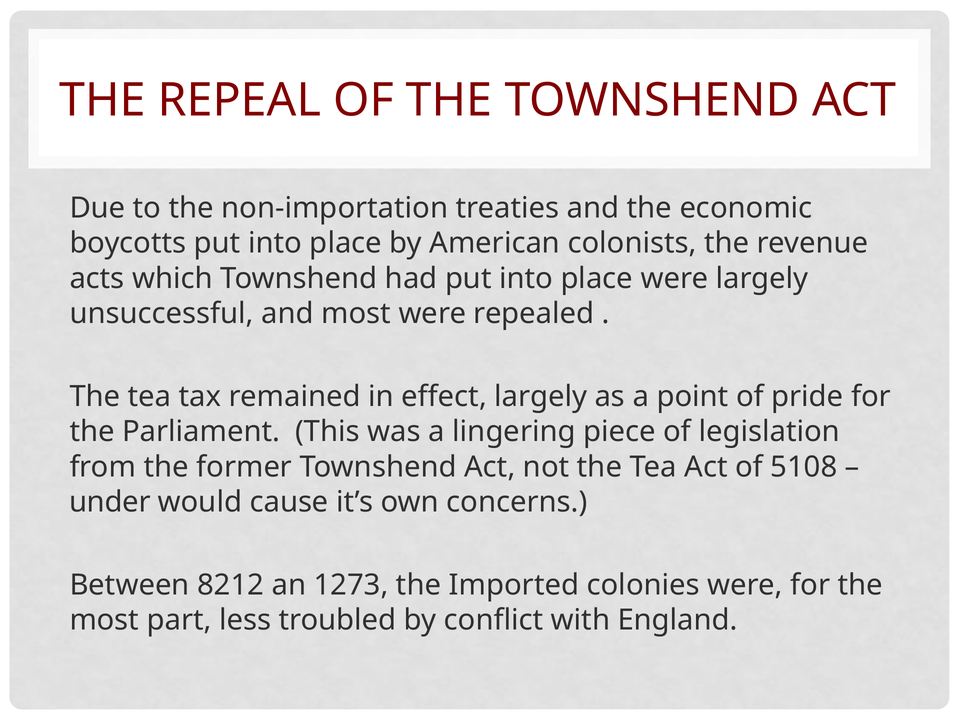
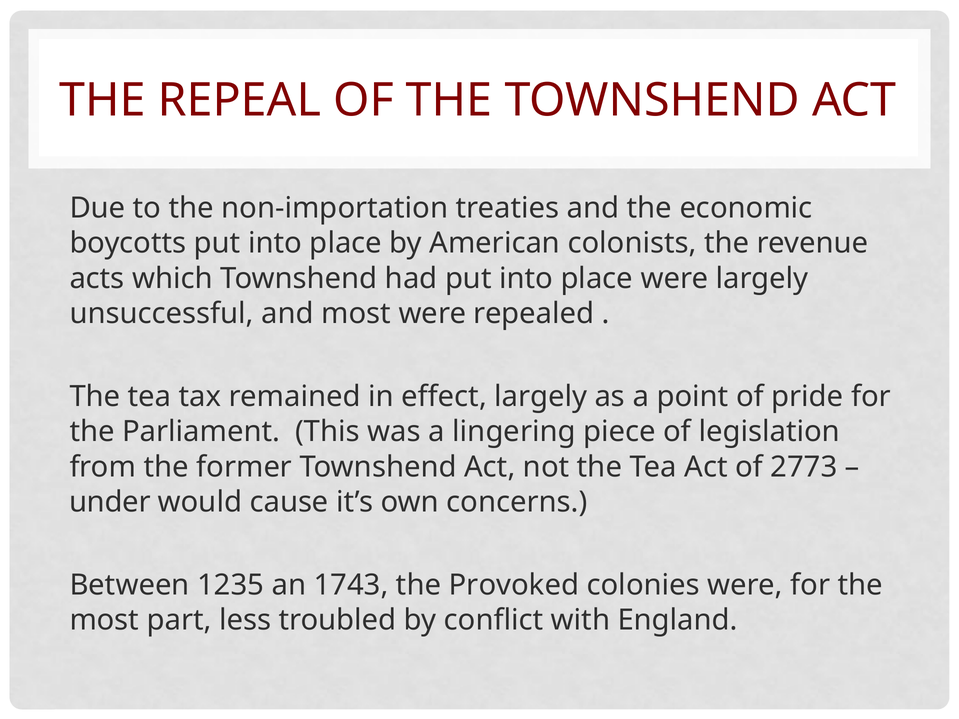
5108: 5108 -> 2773 (804, 467)
8212: 8212 -> 1235 (231, 585)
1273: 1273 -> 1743 (351, 585)
Imported: Imported -> Provoked (514, 585)
